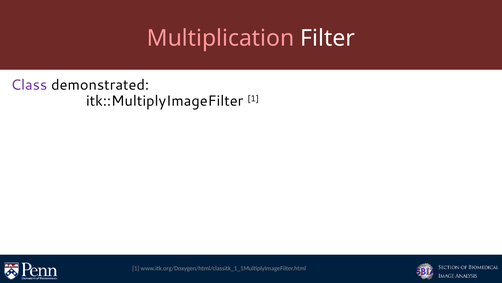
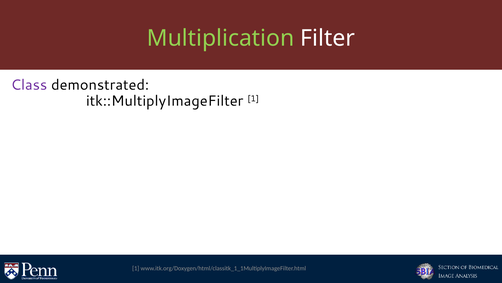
Multiplication colour: pink -> light green (221, 38)
